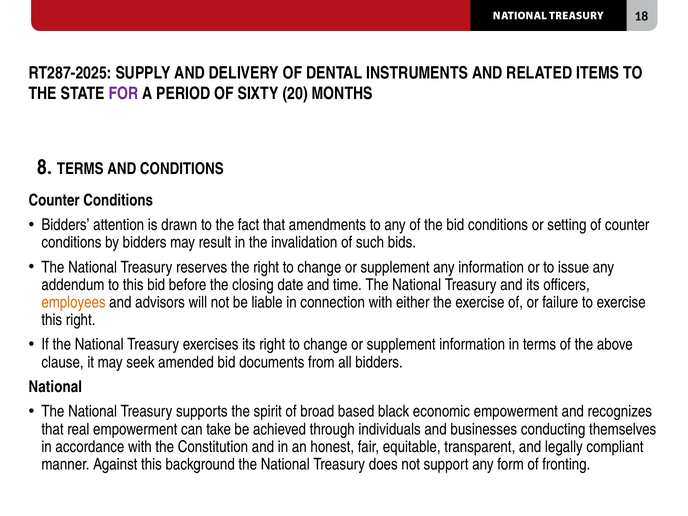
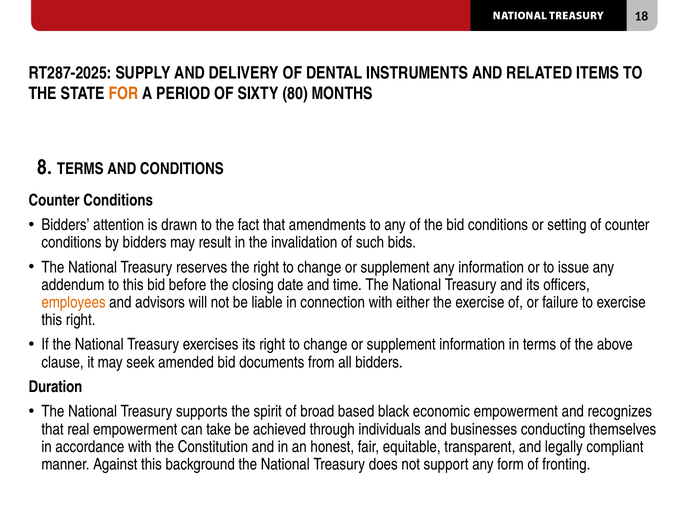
FOR colour: purple -> orange (123, 94)
20: 20 -> 80 (295, 94)
National: National -> Duration (55, 387)
